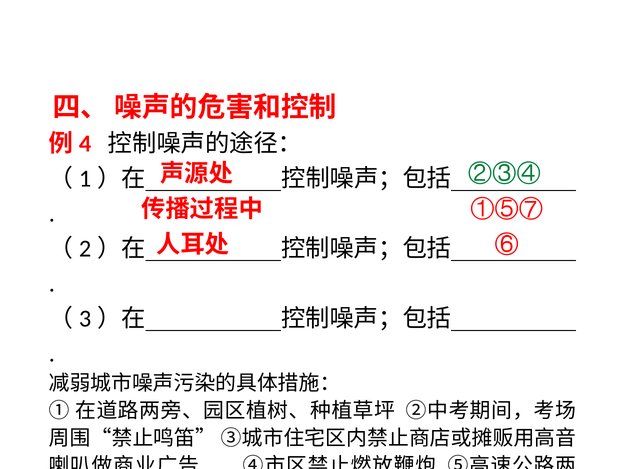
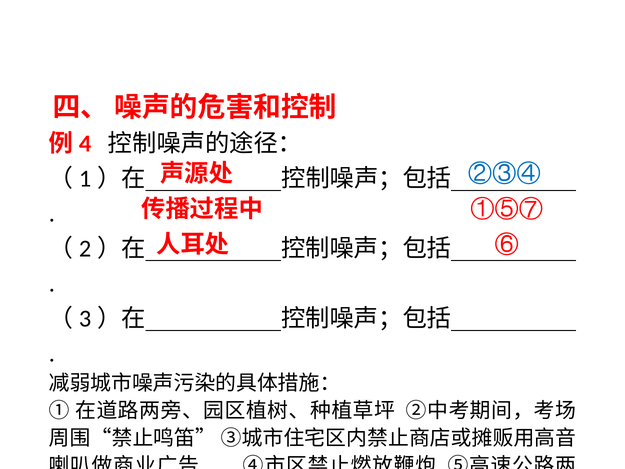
②③④ colour: green -> blue (504, 174)
